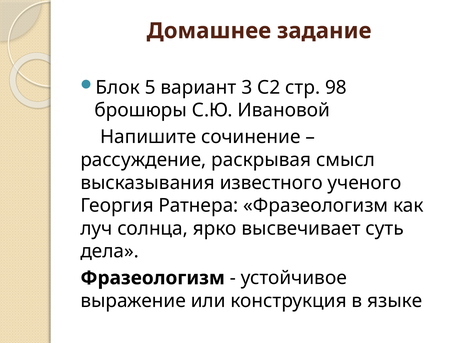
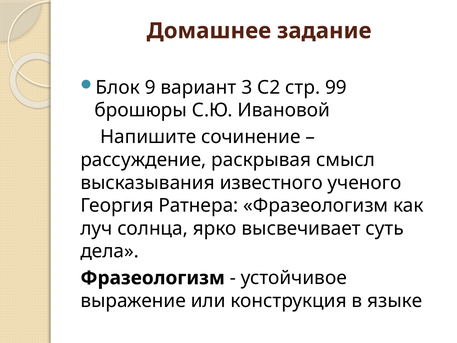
5: 5 -> 9 (150, 87)
98: 98 -> 99 (336, 87)
